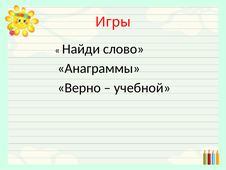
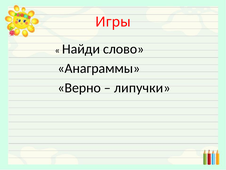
учебной: учебной -> липучки (142, 88)
